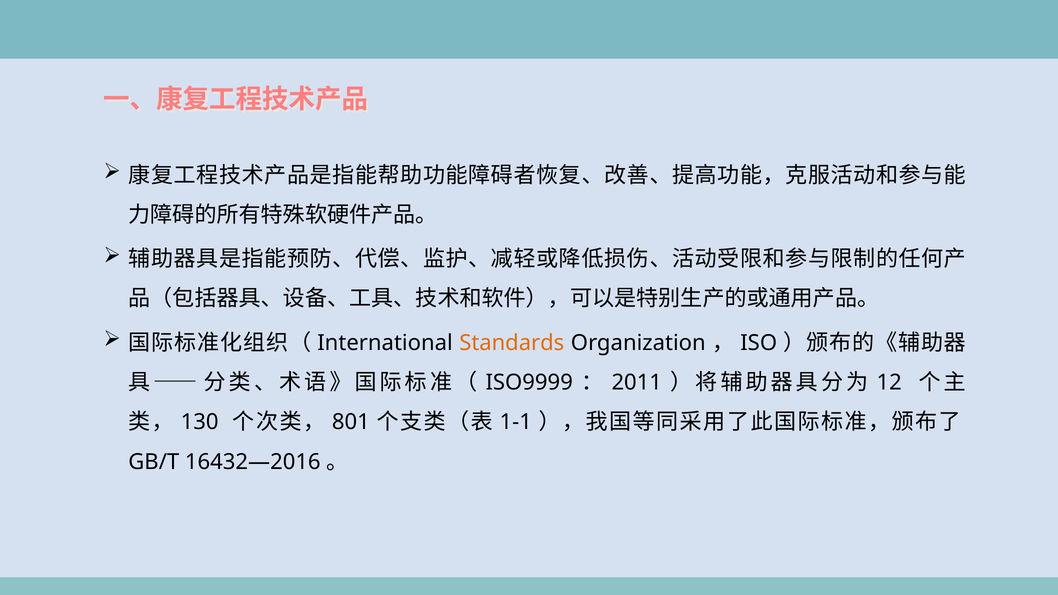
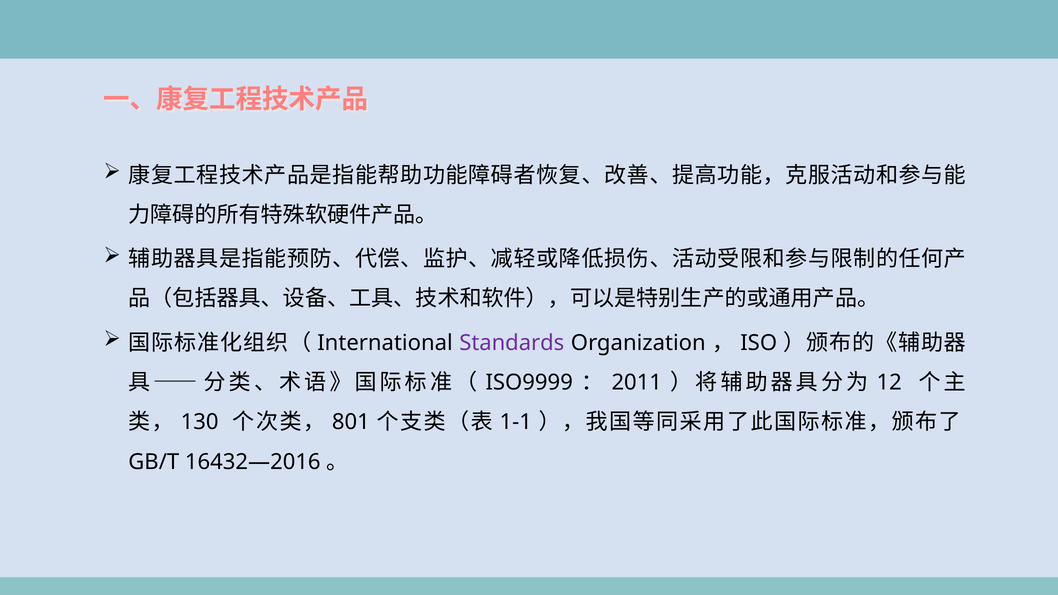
Standards colour: orange -> purple (512, 343)
